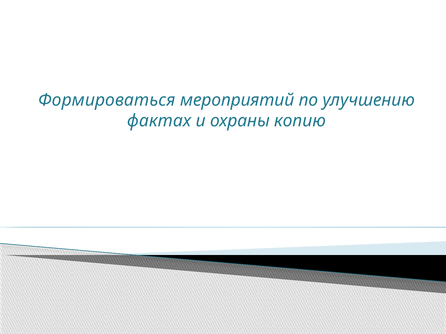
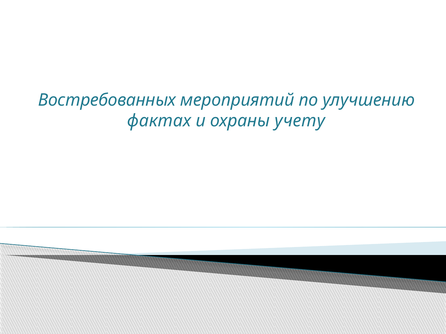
Формироваться: Формироваться -> Востребованных (107, 100)
копию: копию -> учету (300, 121)
